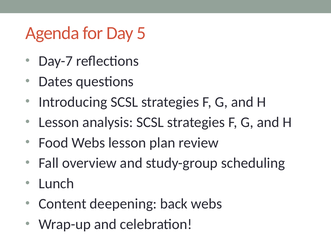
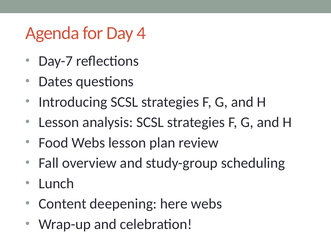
5: 5 -> 4 (141, 33)
back: back -> here (174, 204)
